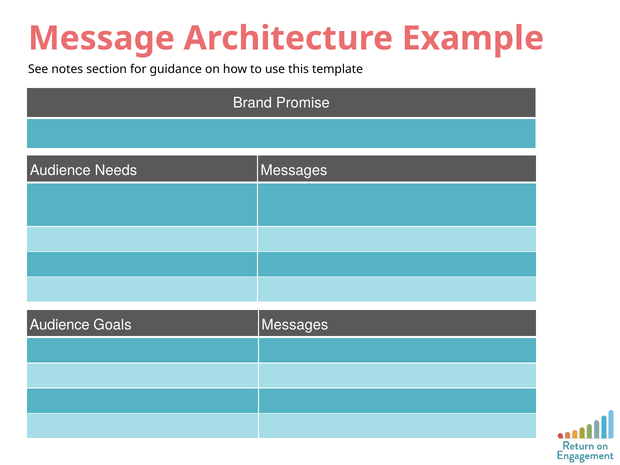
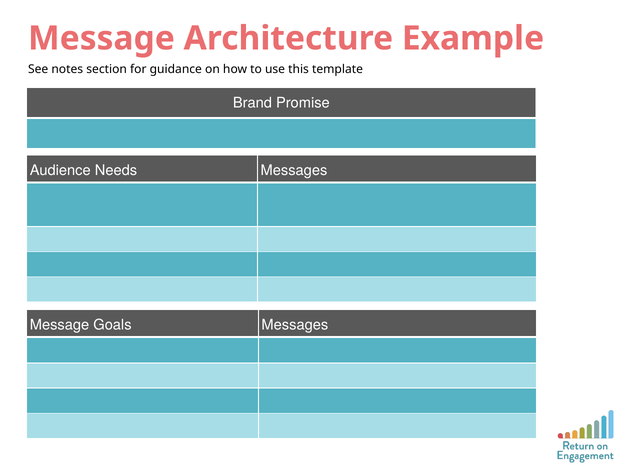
Audience: Audience -> Message (60, 325)
